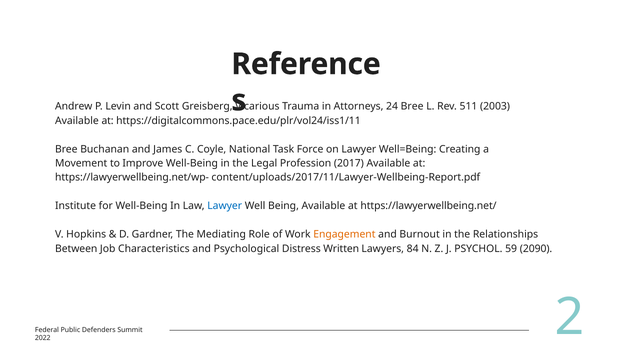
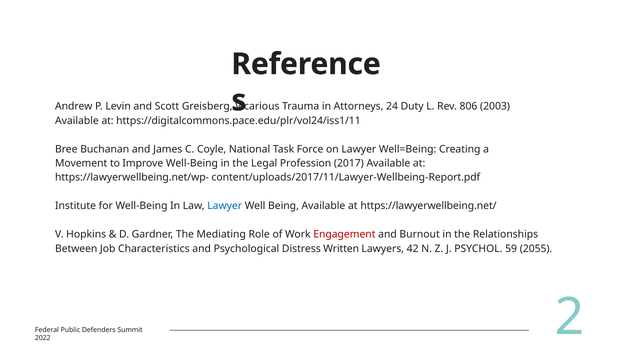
24 Bree: Bree -> Duty (412, 107)
511: 511 -> 806 (468, 107)
Engagement colour: orange -> red (344, 234)
84: 84 -> 42 (413, 249)
2090: 2090 -> 2055 (536, 249)
